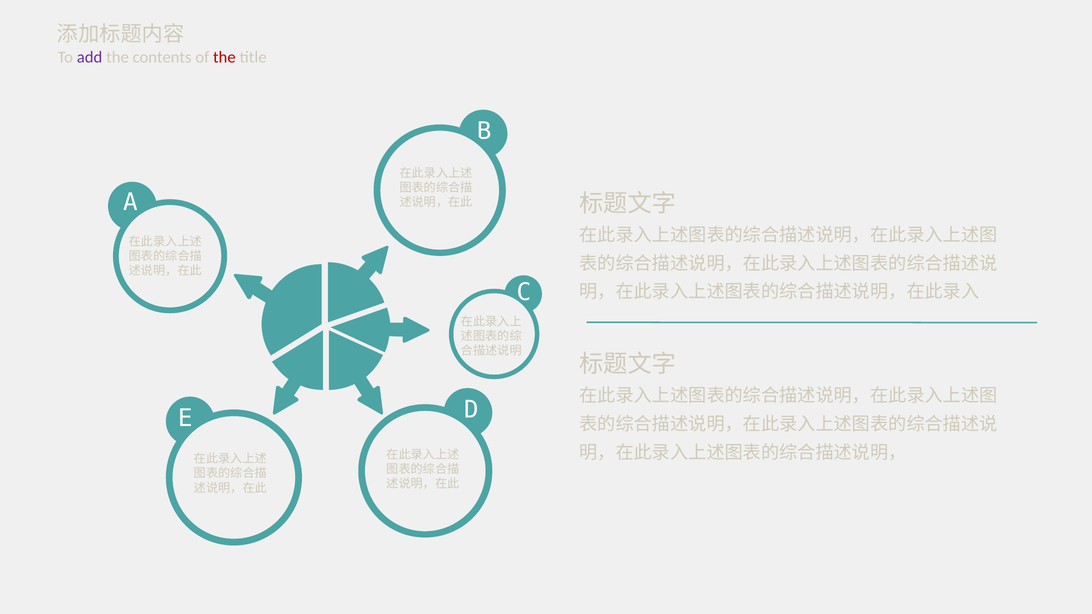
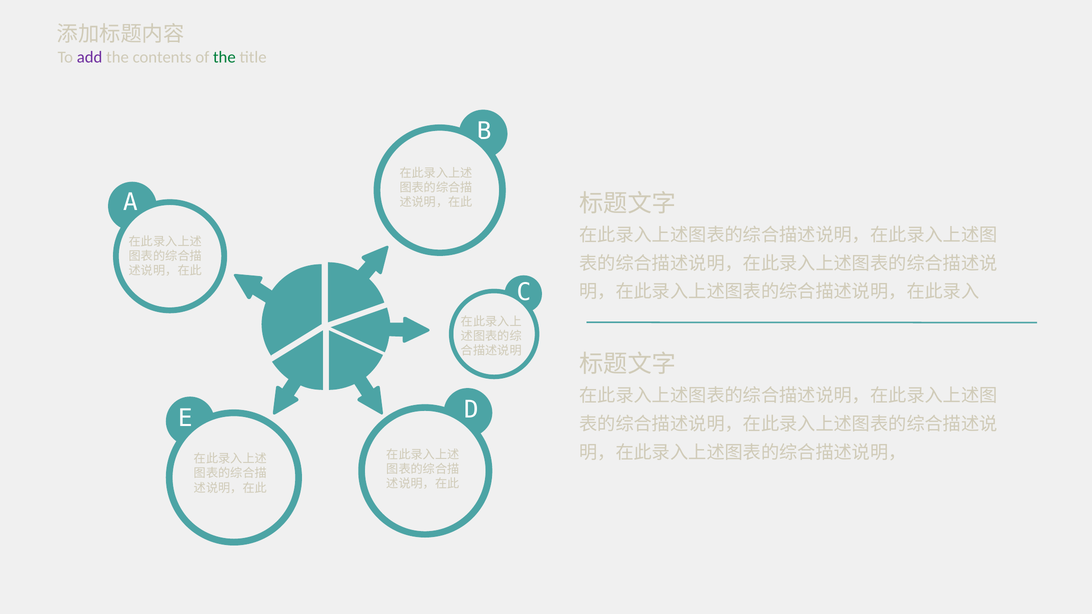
the colour: red -> green (224, 57)
